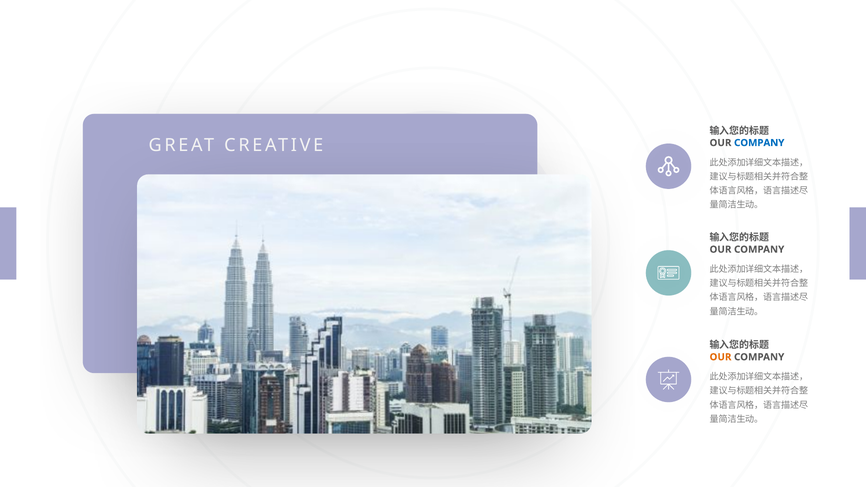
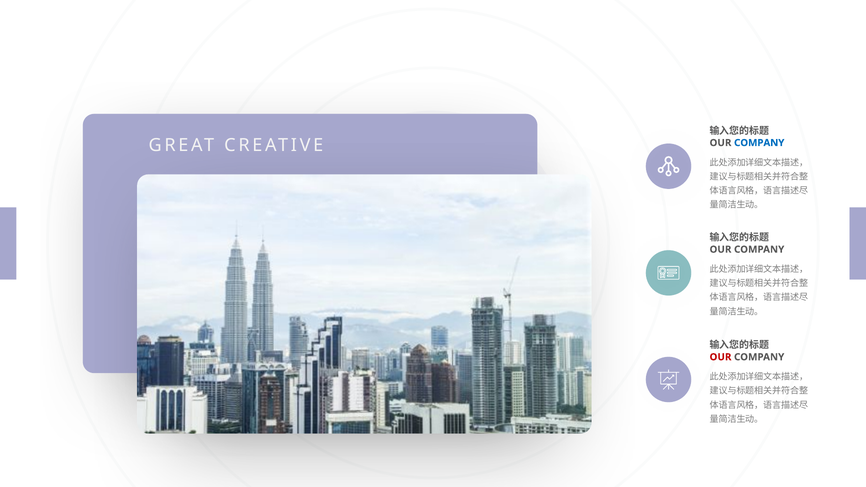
OUR colour: orange -> red (720, 357)
